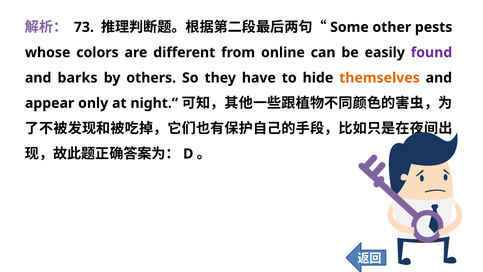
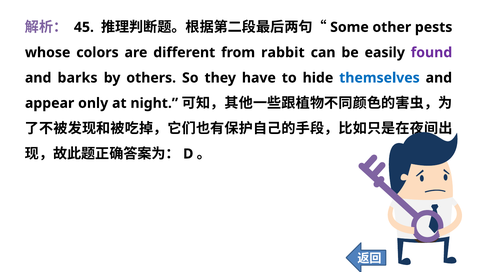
73: 73 -> 45 (84, 27)
online: online -> rabbit (283, 52)
themselves colour: orange -> blue (379, 78)
